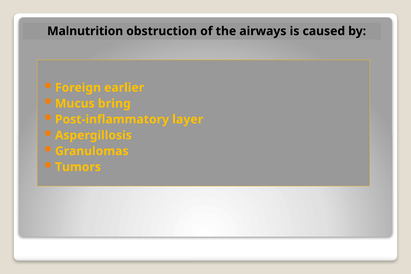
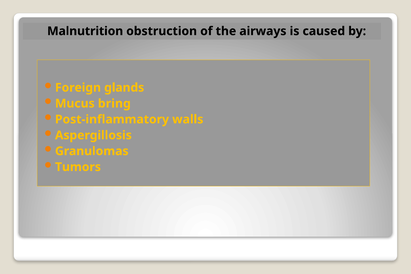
earlier: earlier -> glands (124, 88)
layer: layer -> walls (188, 119)
